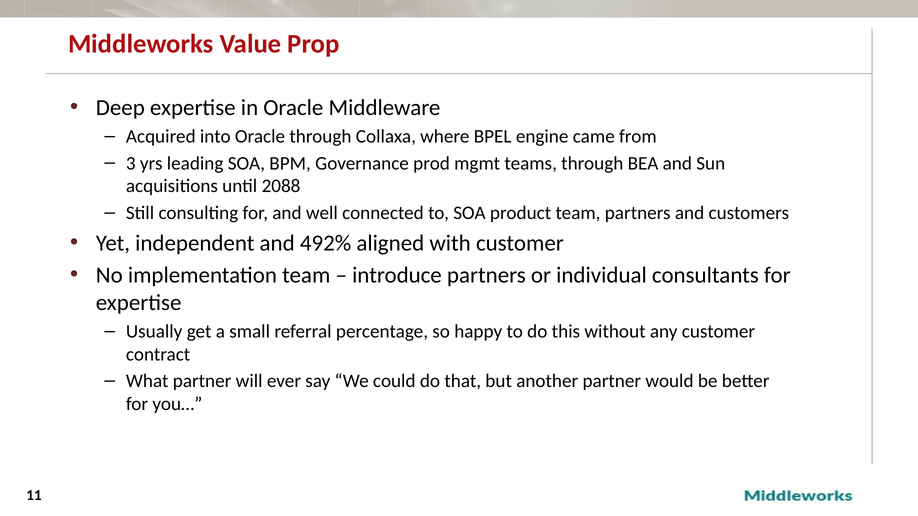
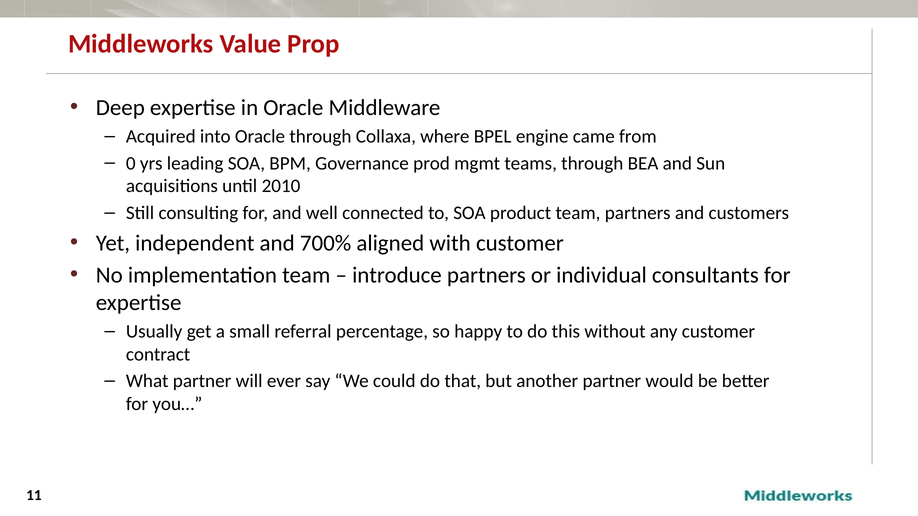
3: 3 -> 0 (131, 163)
2088: 2088 -> 2010 (281, 186)
492%: 492% -> 700% (326, 243)
